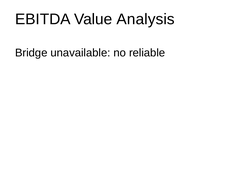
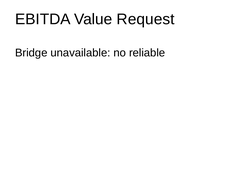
Analysis: Analysis -> Request (146, 19)
